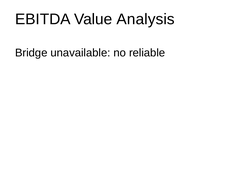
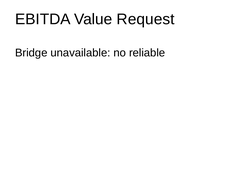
Analysis: Analysis -> Request (146, 19)
